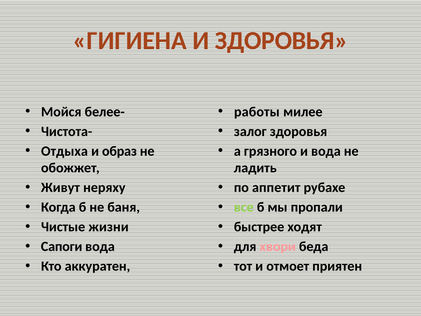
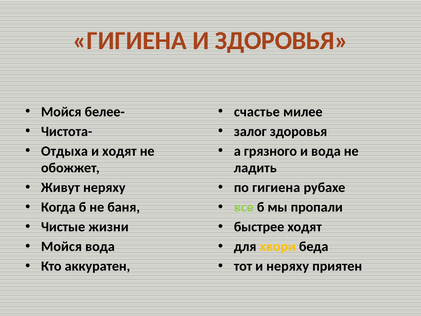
работы: работы -> счастье (257, 112)
и образ: образ -> ходят (119, 151)
по аппетит: аппетит -> гигиена (276, 187)
Сапоги: Сапоги -> Мойся (62, 246)
хвори colour: pink -> yellow (278, 246)
и отмоет: отмоет -> неряху (288, 266)
